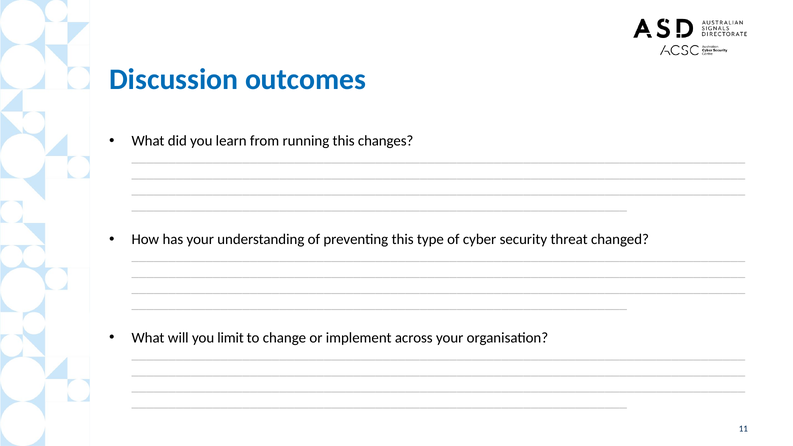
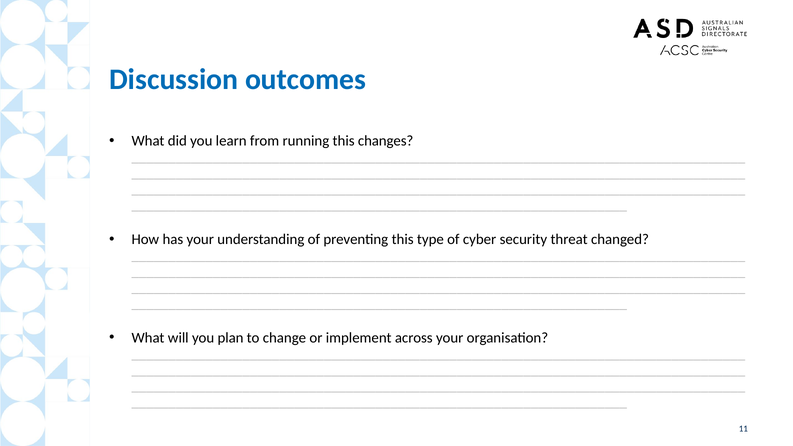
limit: limit -> plan (231, 338)
